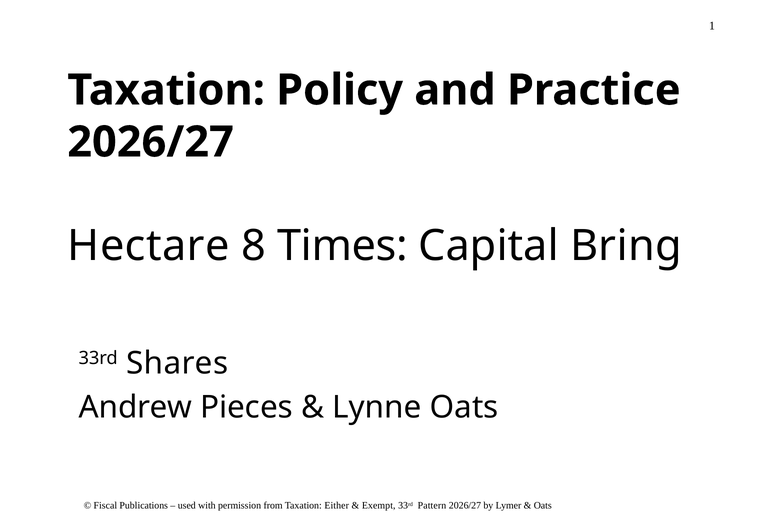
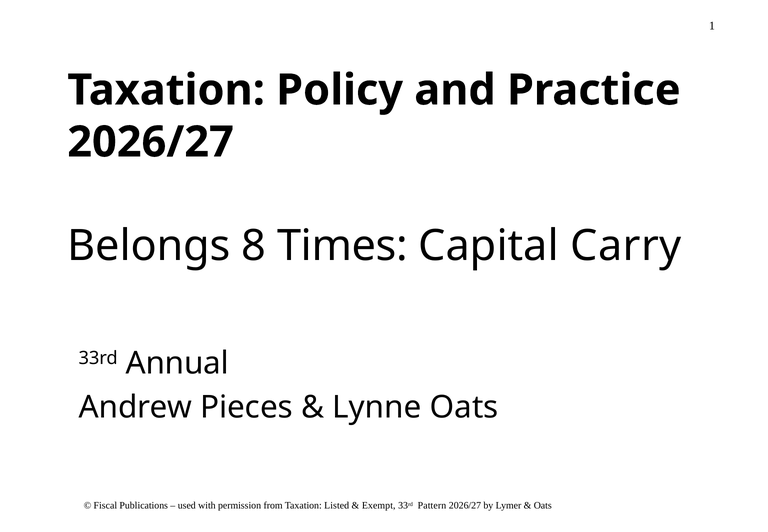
Hectare: Hectare -> Belongs (149, 246)
Bring: Bring -> Carry (626, 246)
Shares: Shares -> Annual (177, 363)
Either: Either -> Listed (337, 505)
